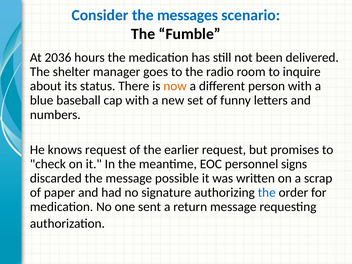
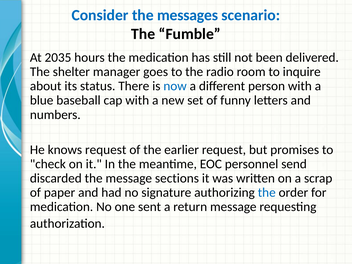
2036: 2036 -> 2035 (58, 58)
now colour: orange -> blue (175, 86)
signs: signs -> send (294, 164)
possible: possible -> sections (177, 178)
